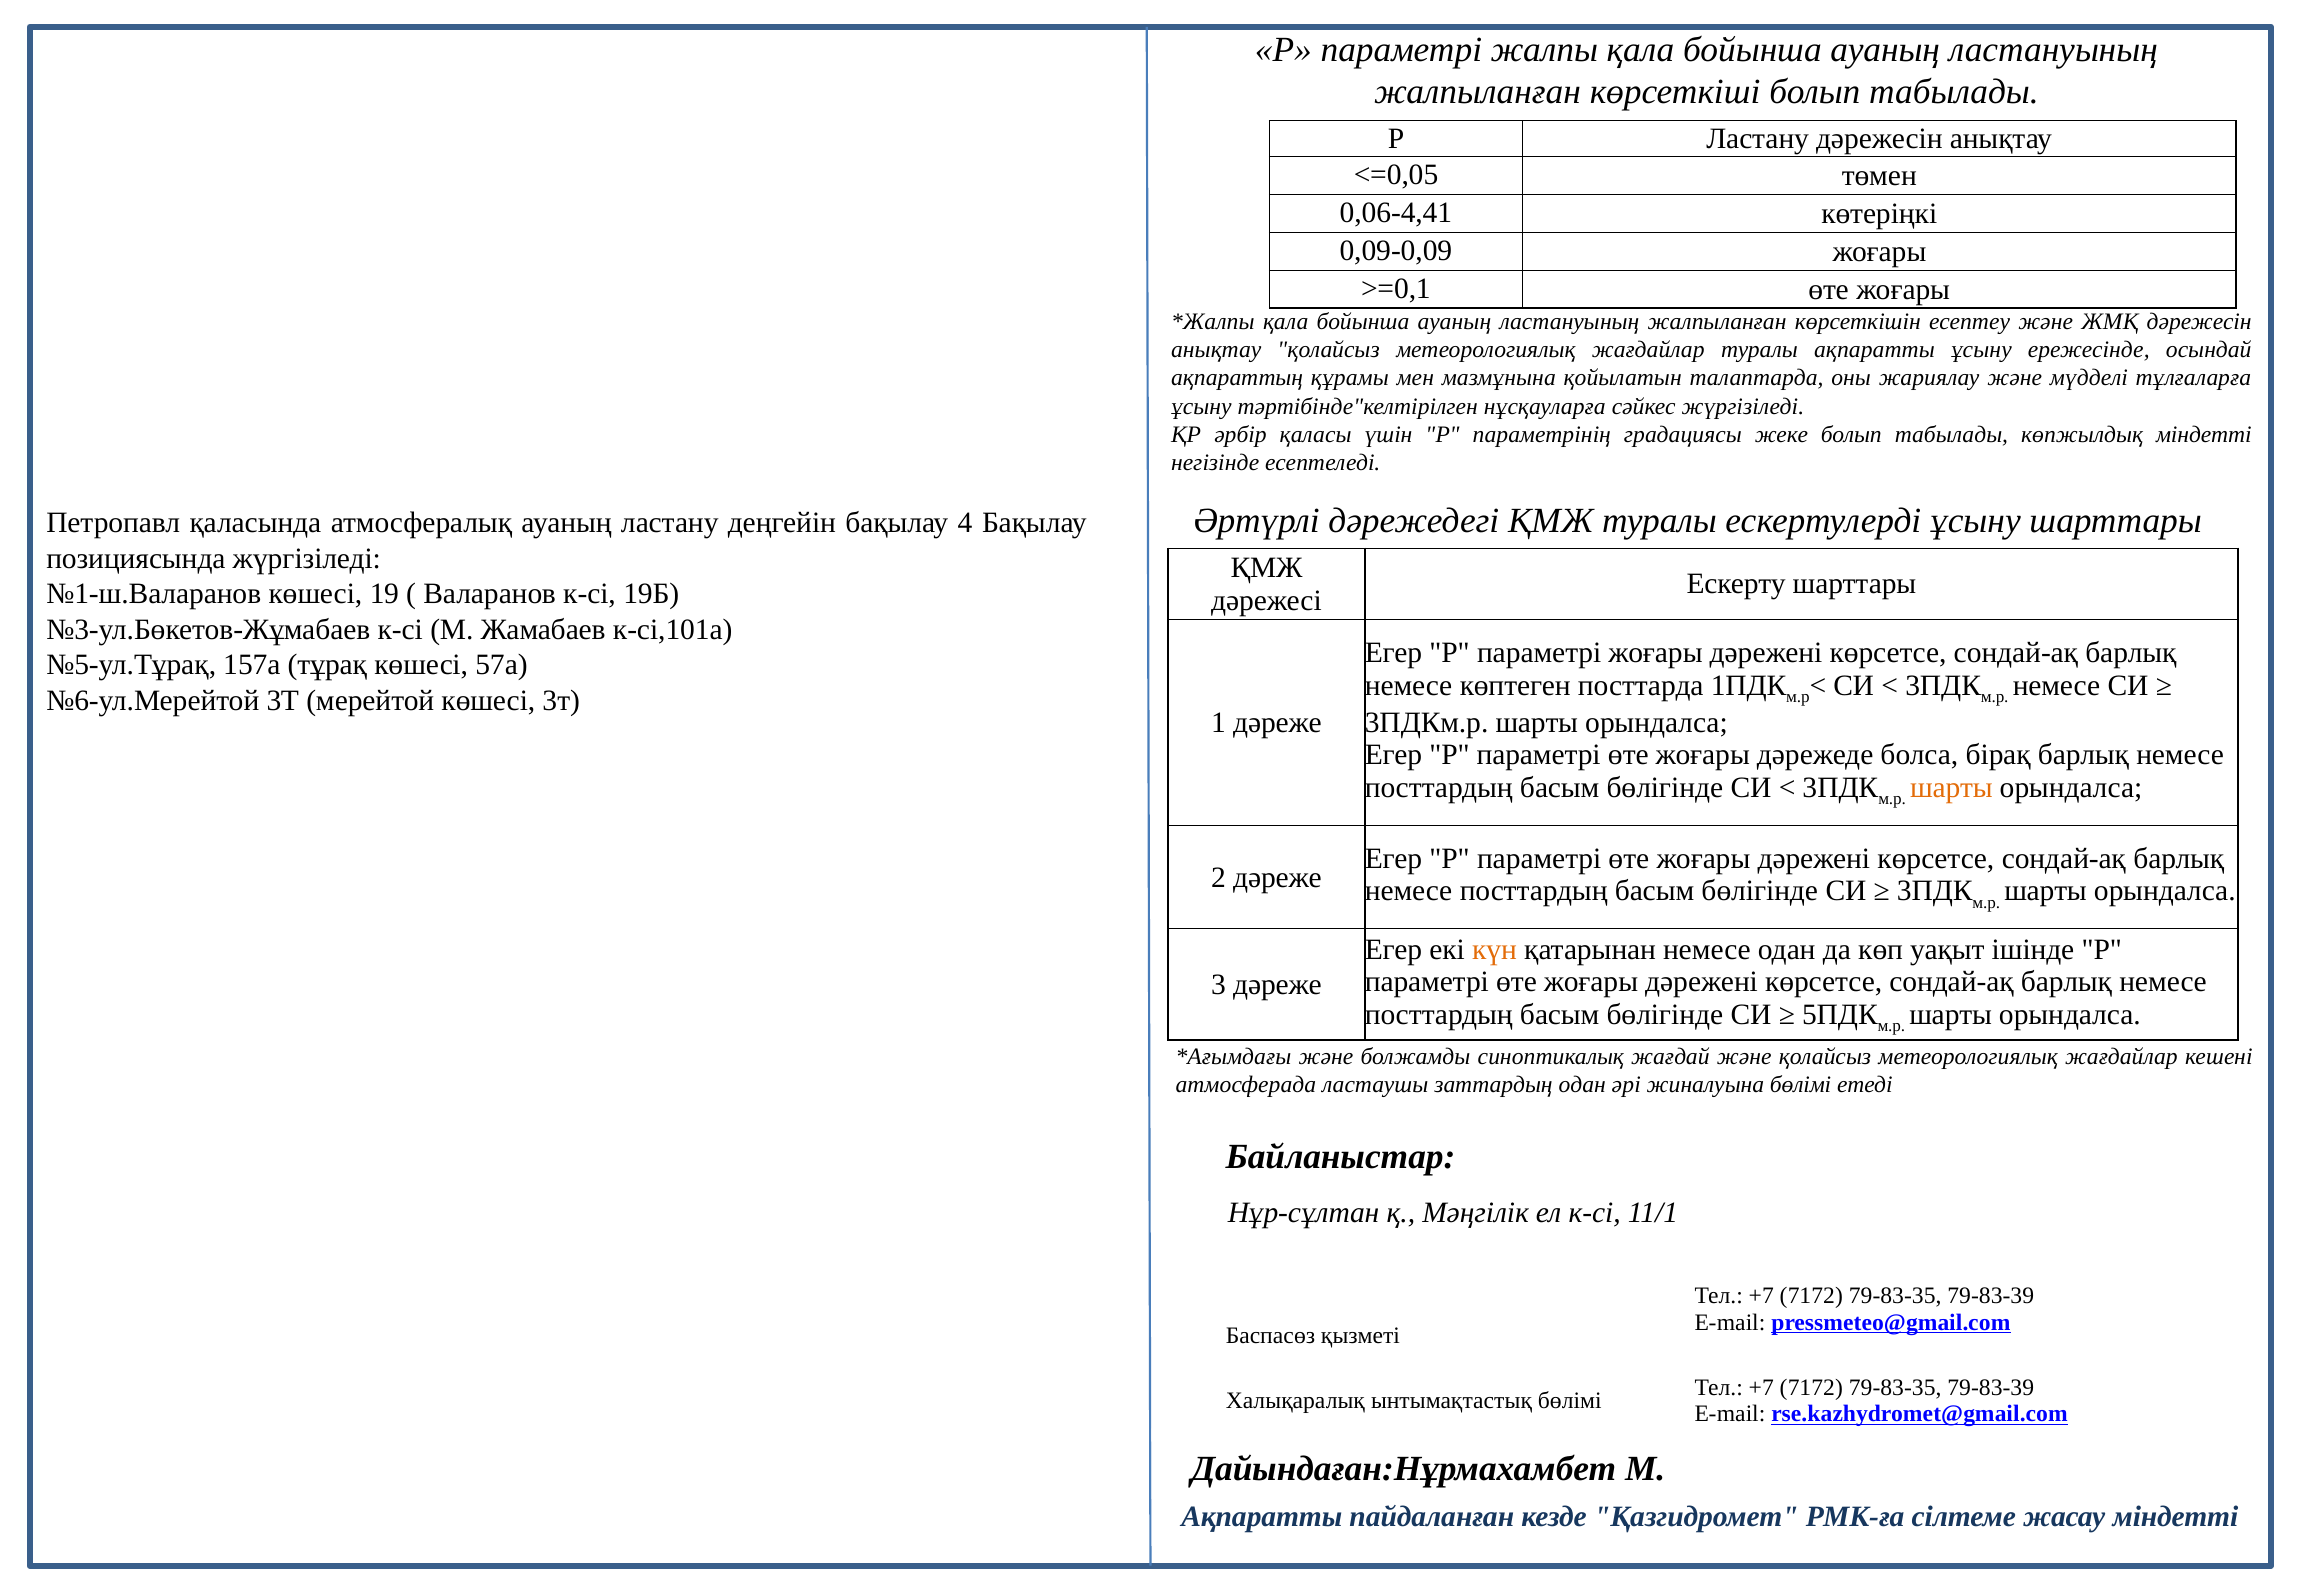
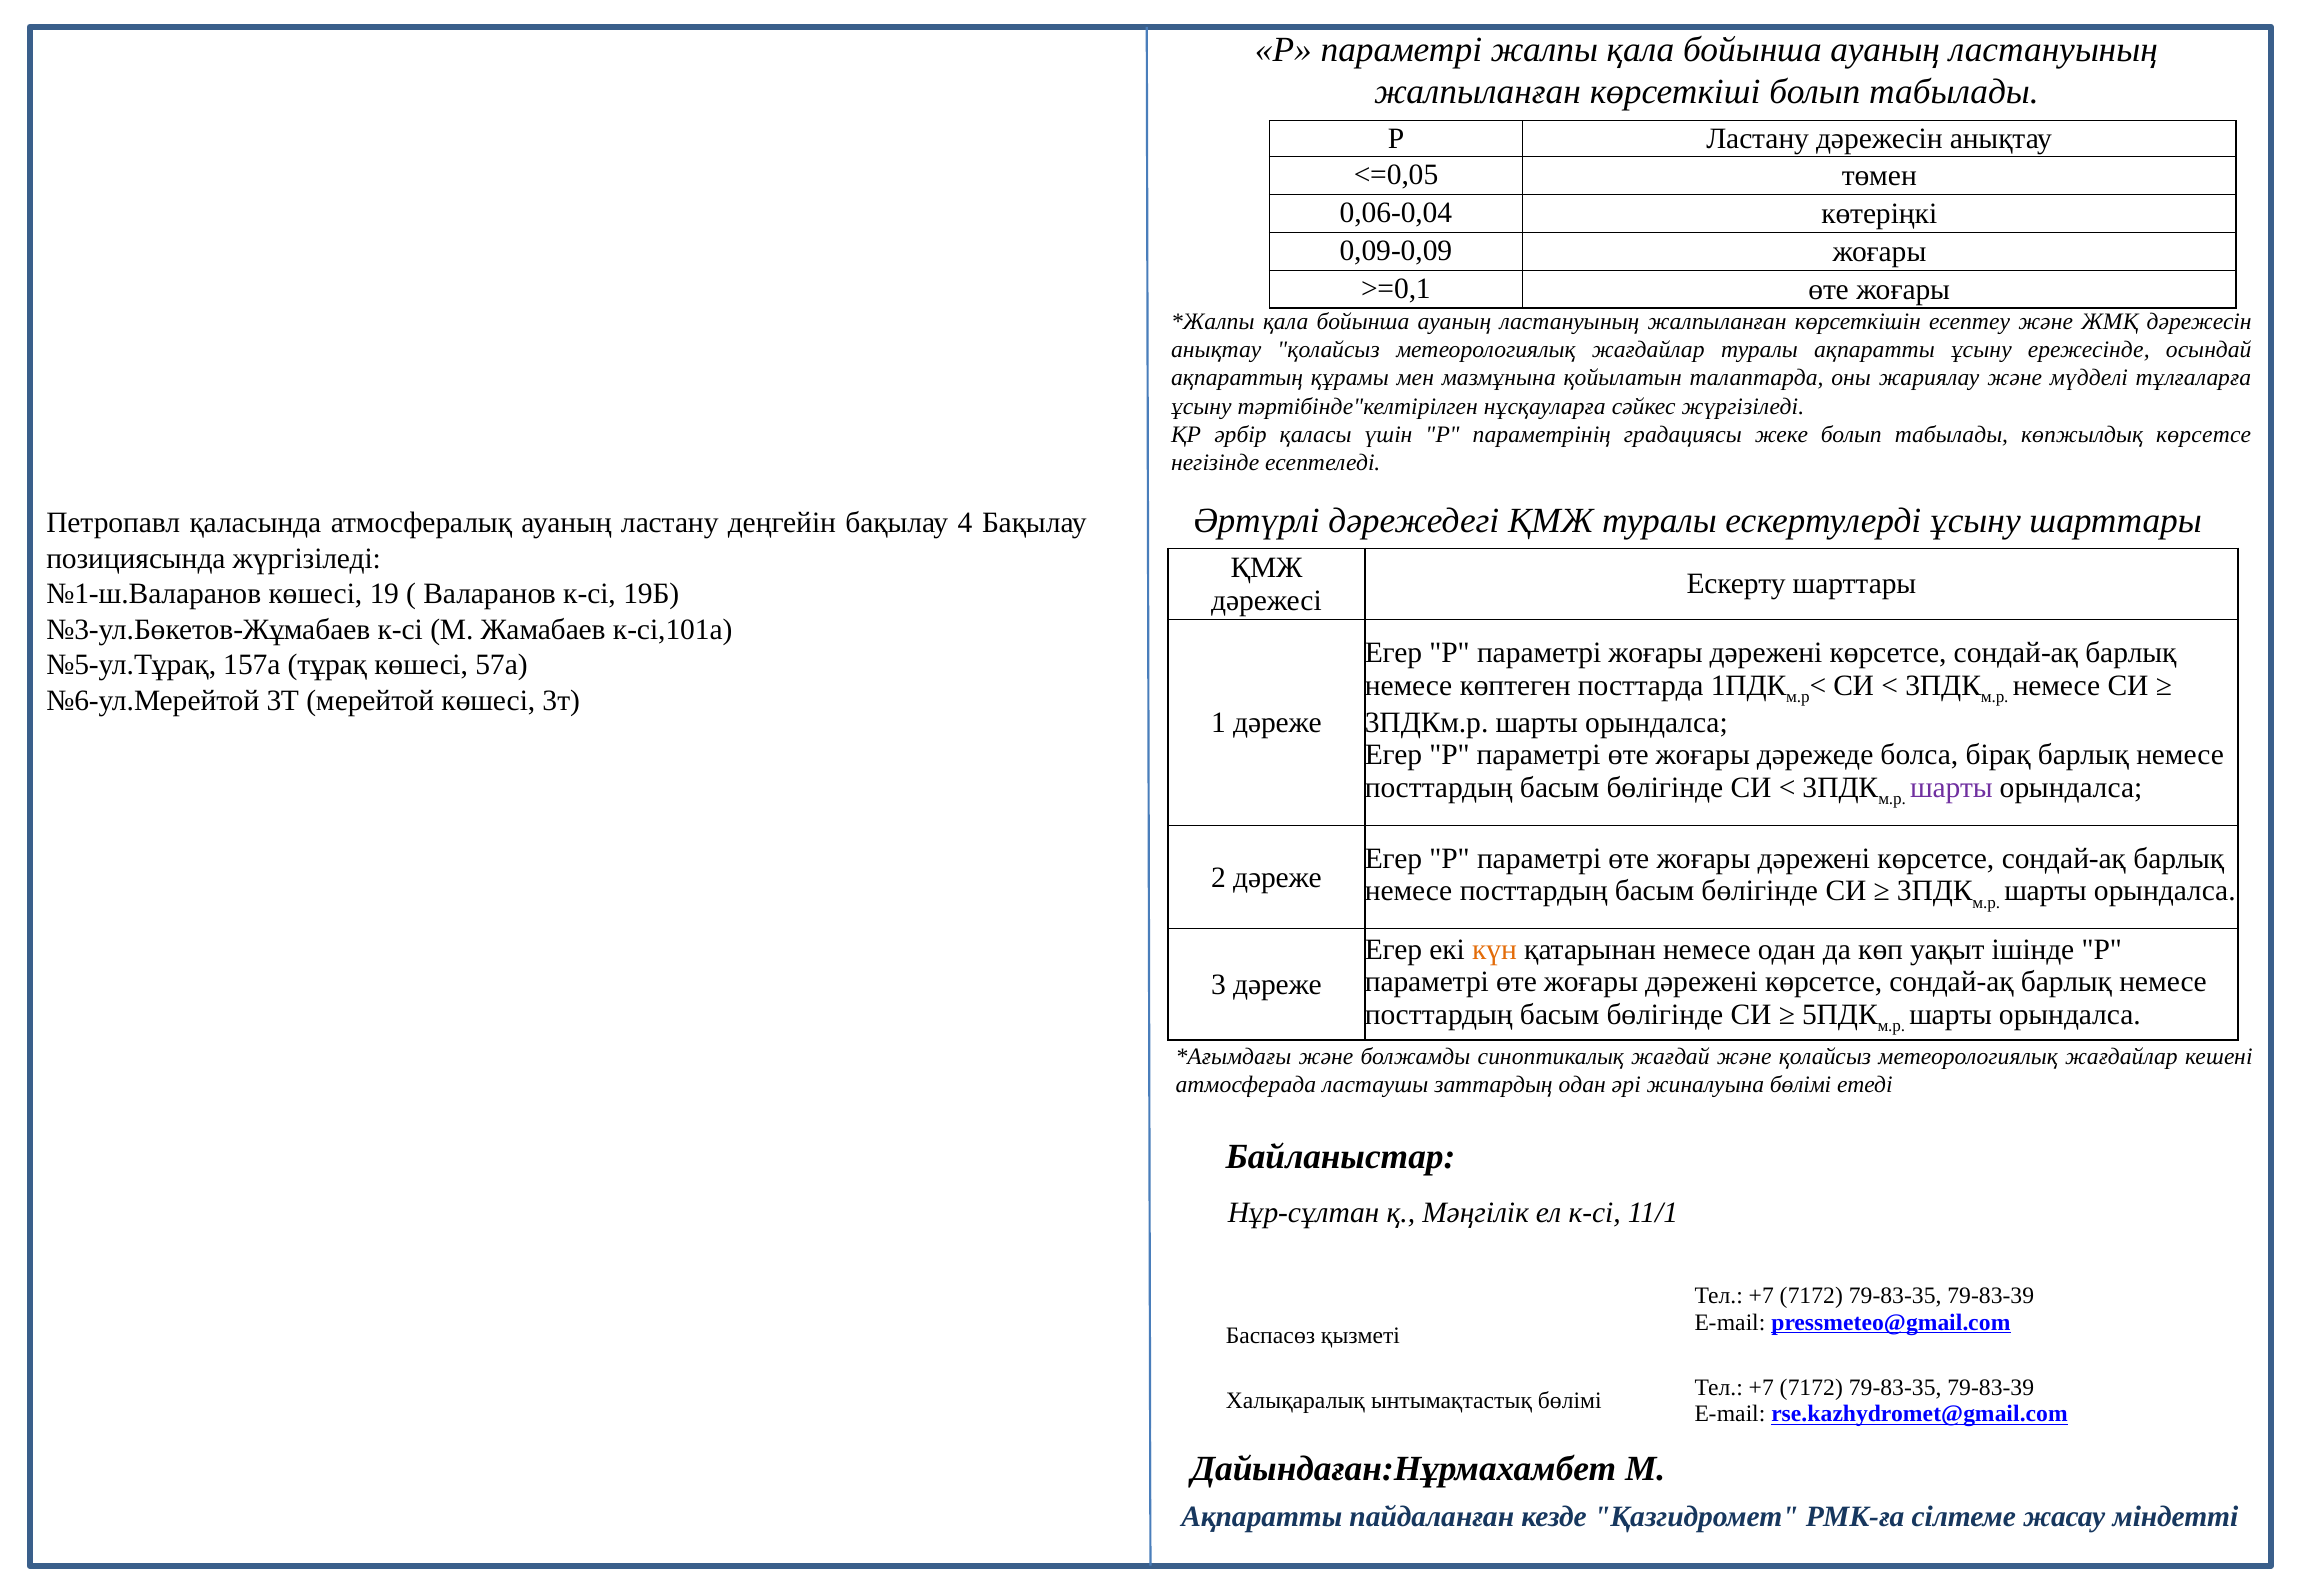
0,06-4,41: 0,06-4,41 -> 0,06-0,04 (1396, 213)
көпжылдық міндетті: міндетті -> көрсетсе (2204, 434)
шарты colour: orange -> purple (1951, 788)
